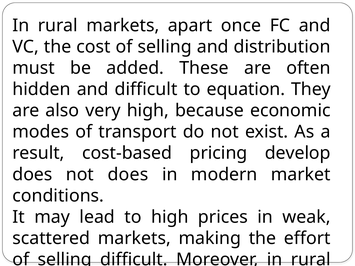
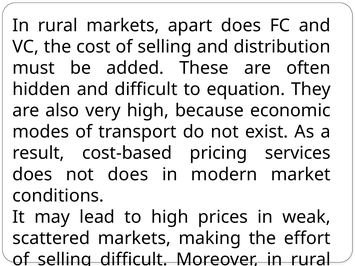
apart once: once -> does (241, 25)
develop: develop -> services (298, 153)
